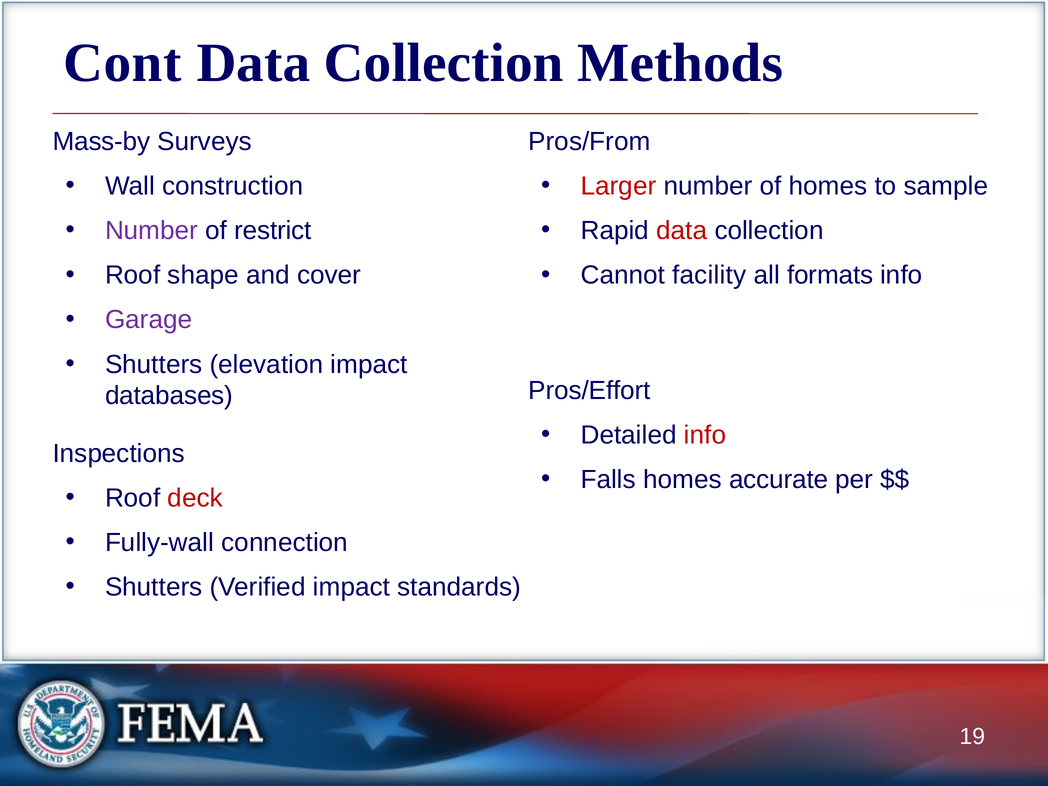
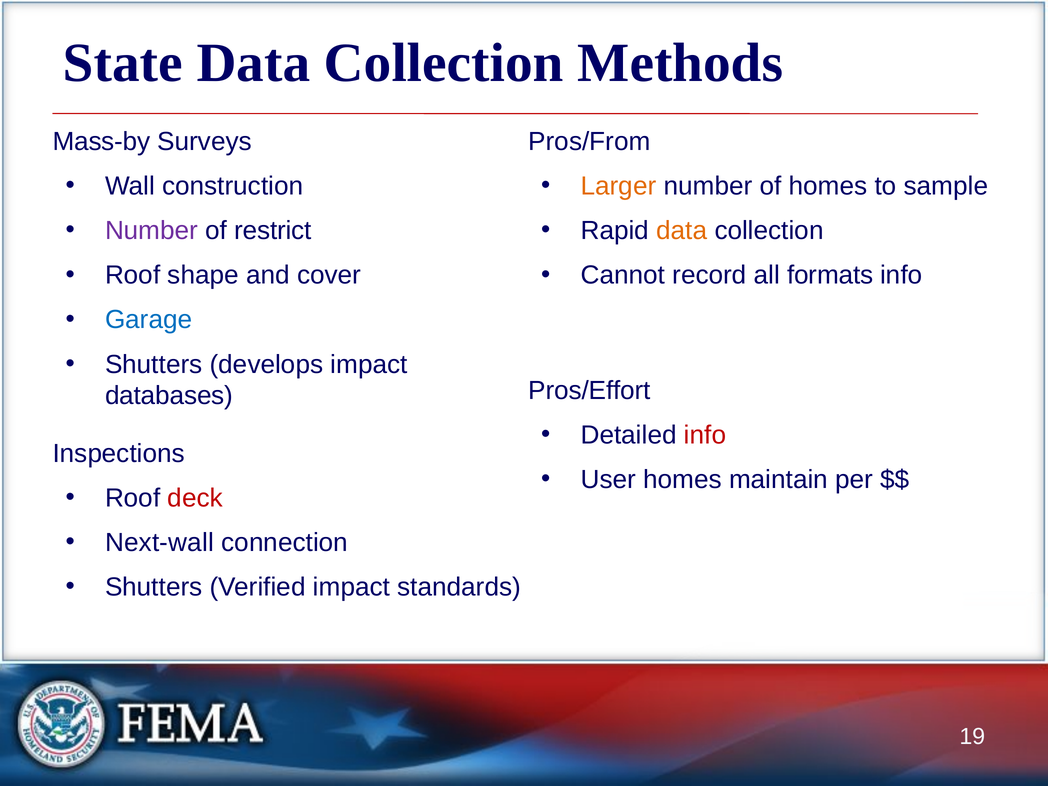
Cont: Cont -> State (123, 63)
Larger colour: red -> orange (618, 186)
data colour: red -> orange (682, 231)
facility: facility -> record (709, 275)
Garage colour: purple -> blue (149, 320)
elevation: elevation -> develops (266, 364)
Falls: Falls -> User (608, 480)
accurate: accurate -> maintain (778, 480)
Fully-wall: Fully-wall -> Next-wall (159, 543)
